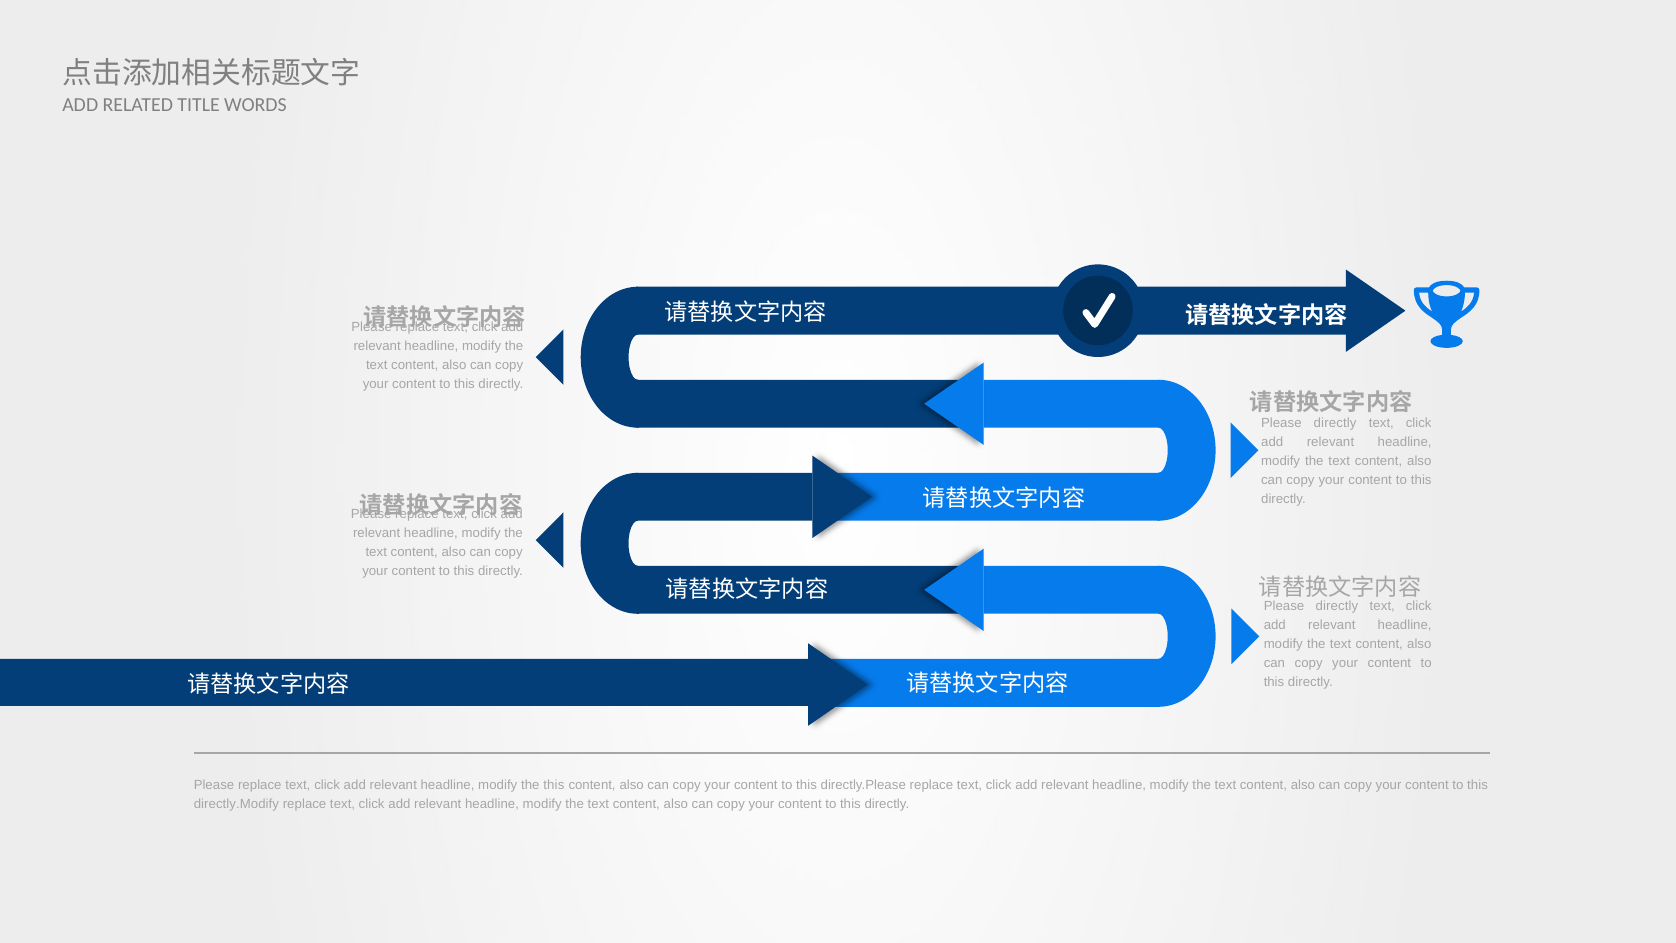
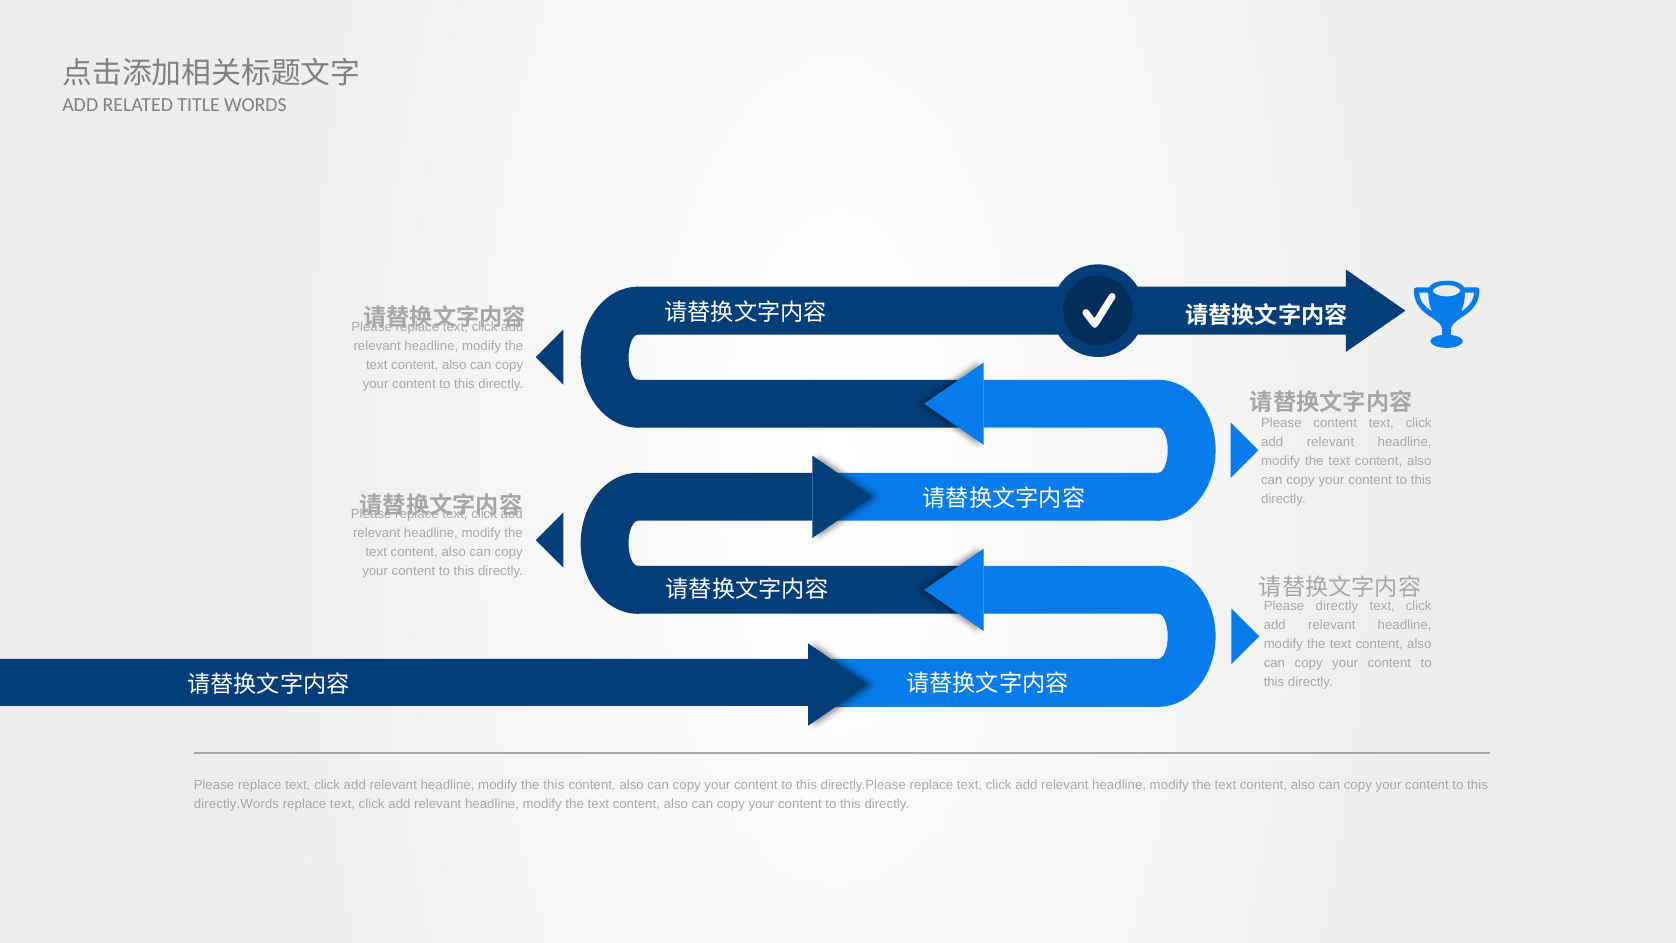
directly: directly -> content (1335, 423)
directly.Modify: directly.Modify -> directly.Words (236, 804)
